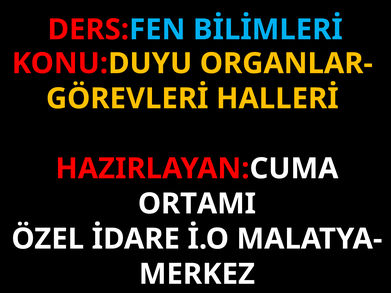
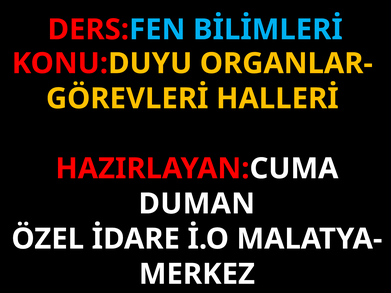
ORTAMI: ORTAMI -> DUMAN (197, 204)
